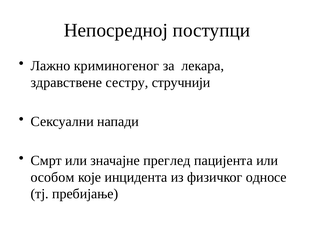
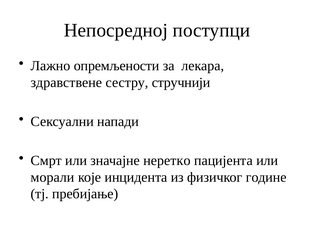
криминогеног: криминогеног -> опремљености (117, 66)
преглед: преглед -> неретко (167, 161)
особом: особом -> морали (53, 178)
односе: односе -> године (266, 178)
